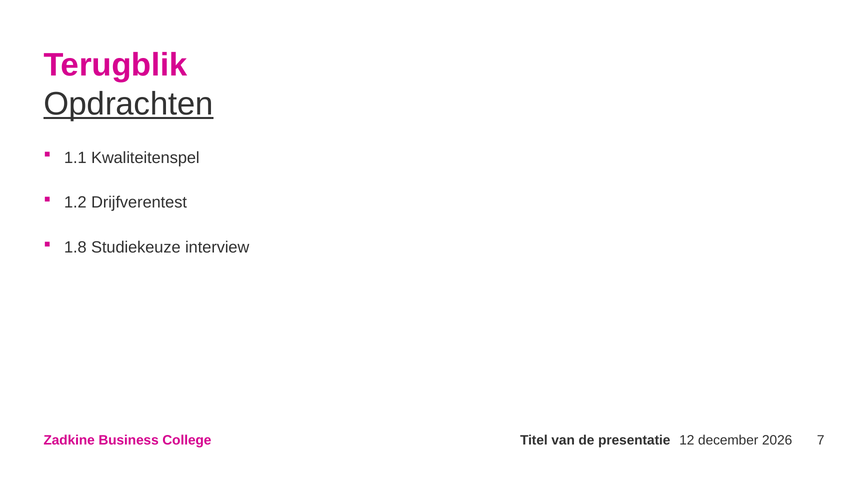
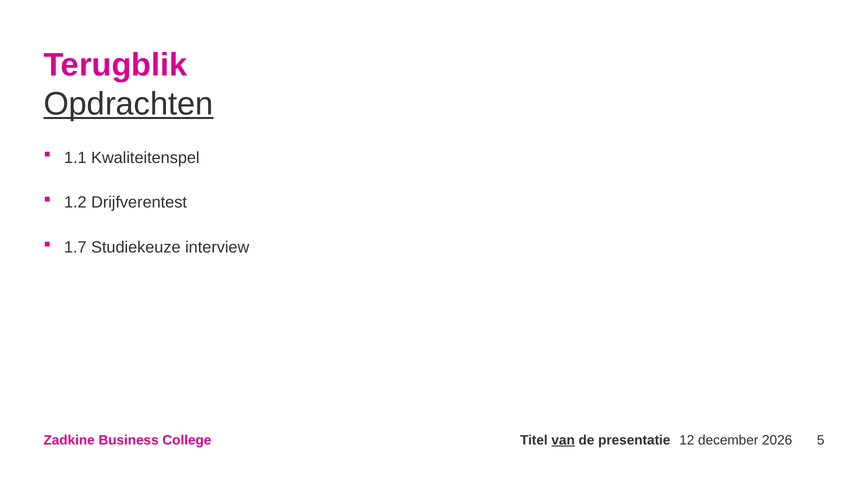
1.8: 1.8 -> 1.7 (75, 248)
van underline: none -> present (563, 440)
7: 7 -> 5 (821, 440)
